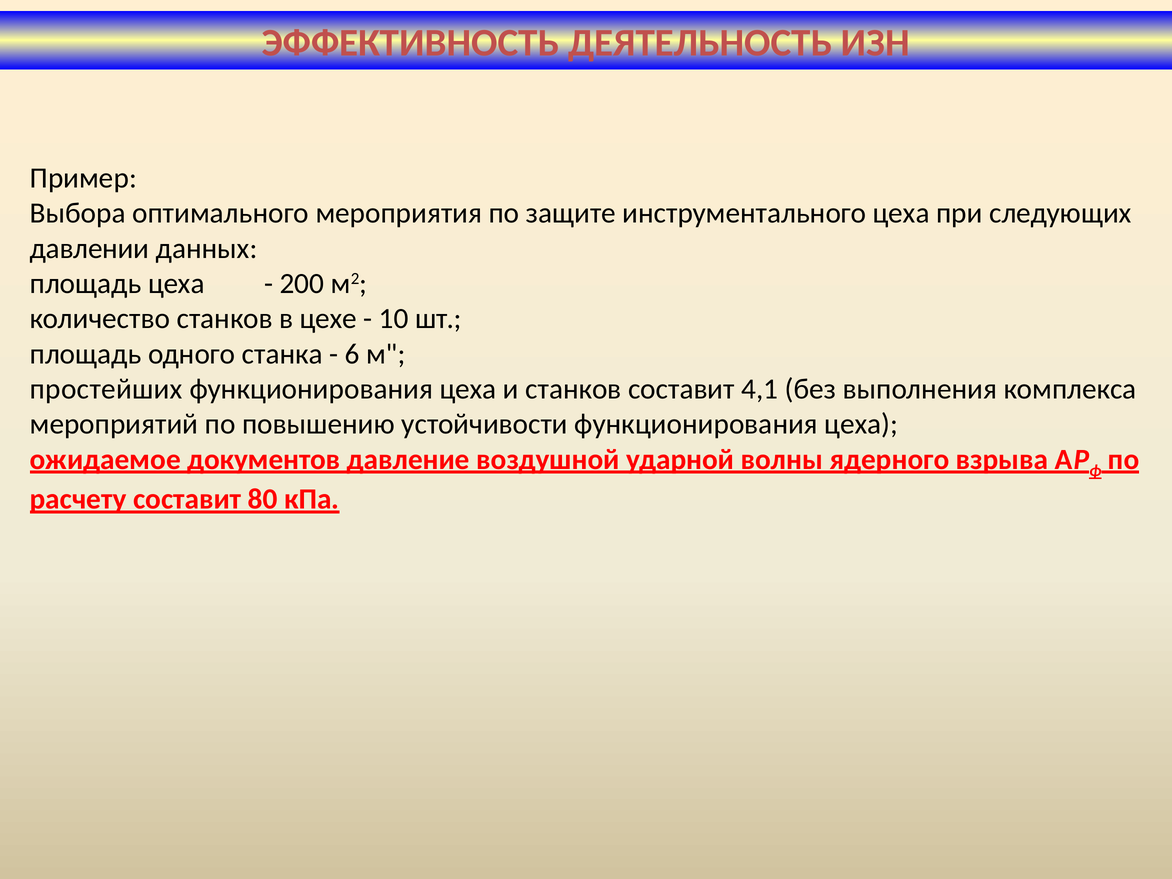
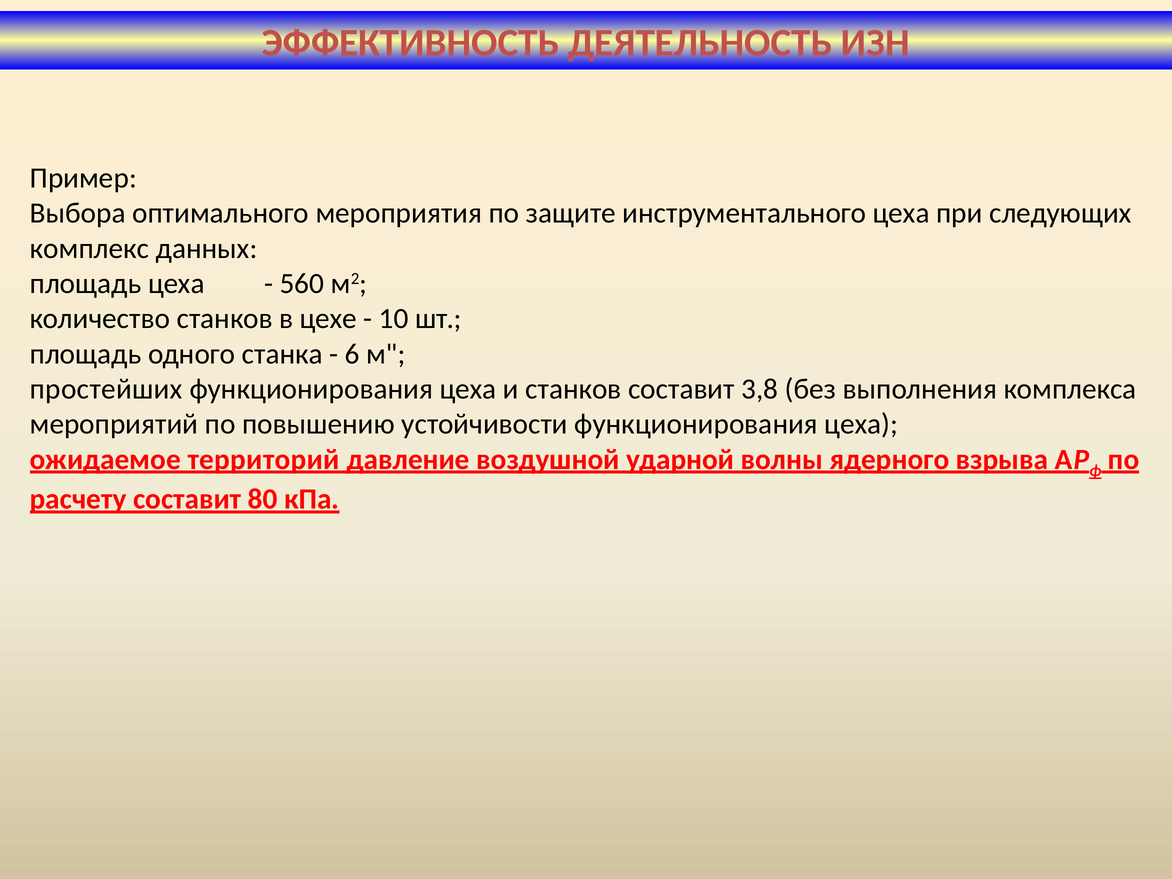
давлении: давлении -> комплекс (89, 248)
200: 200 -> 560 (302, 284)
4,1: 4,1 -> 3,8 (760, 389)
документов: документов -> территорий (264, 459)
